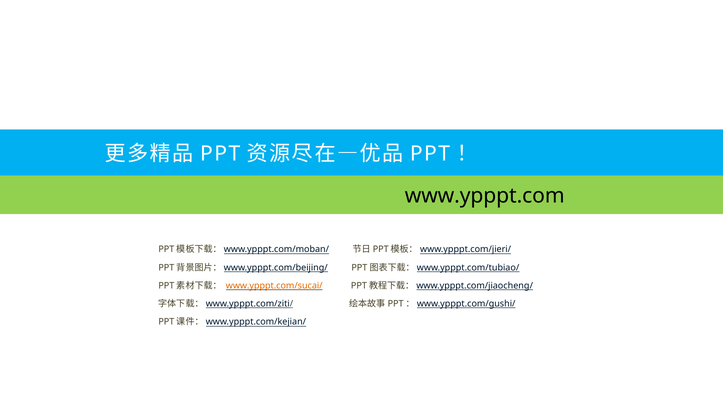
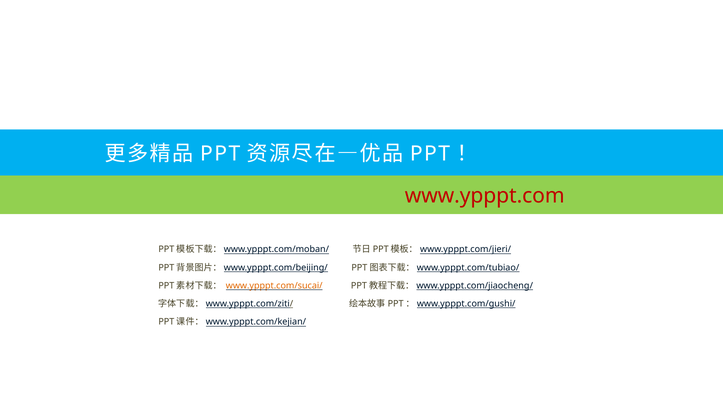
www.ypppt.com colour: black -> red (485, 196)
